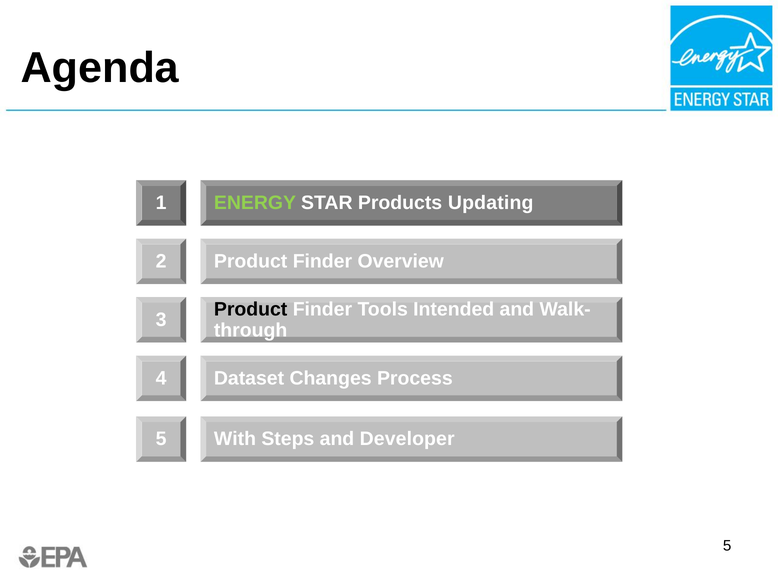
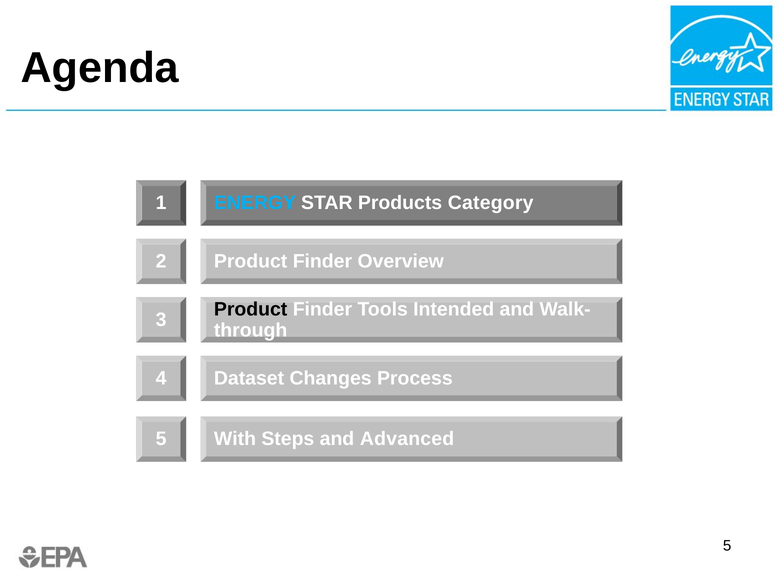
ENERGY colour: light green -> light blue (255, 203)
Updating: Updating -> Category (491, 203)
Developer: Developer -> Advanced (407, 439)
